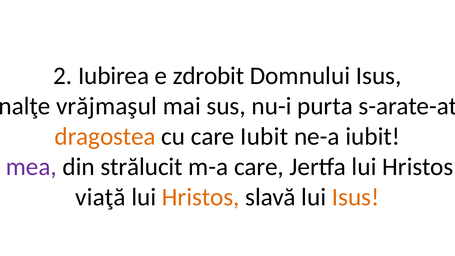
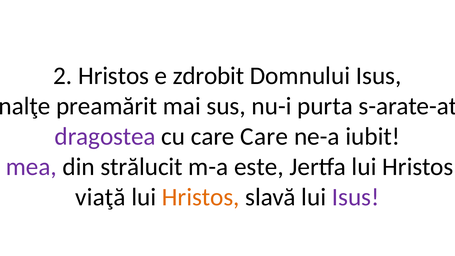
2 Iubirea: Iubirea -> Hristos (114, 76)
vrăjmaşul: vrăjmaşul -> preamărit (107, 106)
dragostea colour: orange -> purple (105, 137)
care Iubit: Iubit -> Care (264, 137)
m-a care: care -> este (259, 167)
Isus colour: orange -> purple (356, 197)
